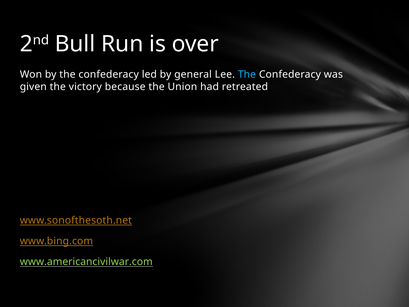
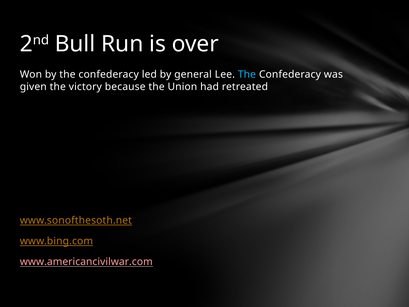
www.americancivilwar.com colour: light green -> pink (86, 262)
